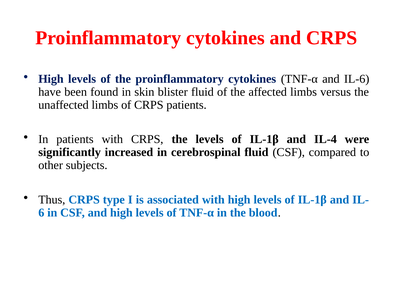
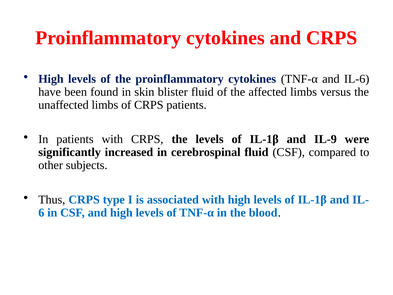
IL-4: IL-4 -> IL-9 (325, 139)
